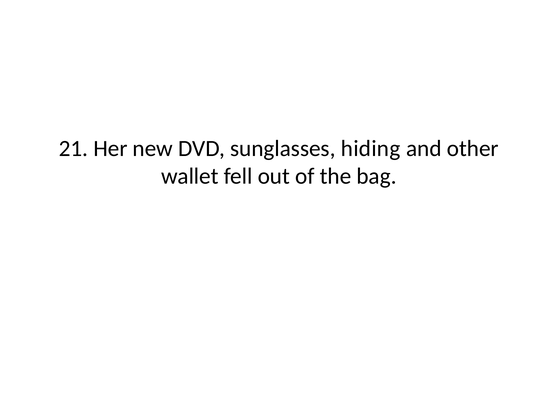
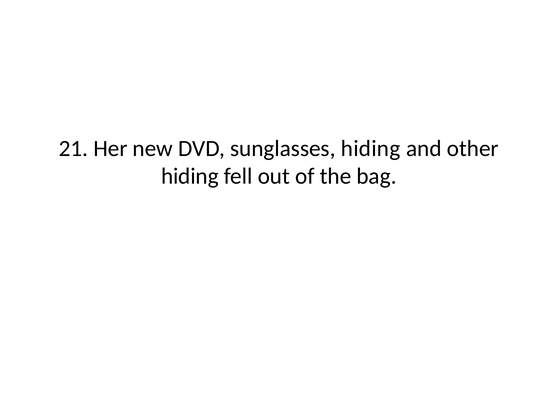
wallet: wallet -> hiding (190, 176)
